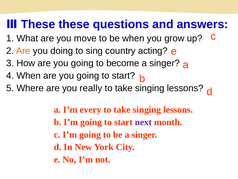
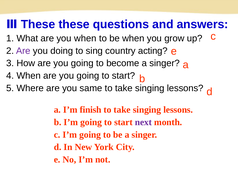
you move: move -> when (85, 38)
Are colour: orange -> purple (23, 51)
really: really -> same (91, 88)
every: every -> finish (91, 109)
